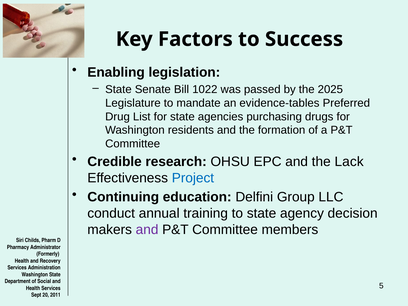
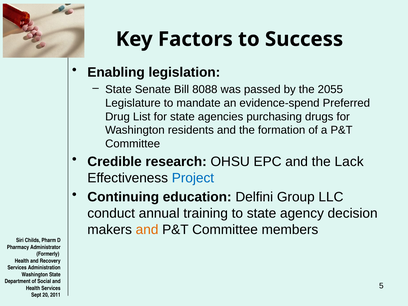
1022: 1022 -> 8088 (205, 89)
2025: 2025 -> 2055 (330, 89)
evidence-tables: evidence-tables -> evidence-spend (280, 103)
and colour: purple -> orange (147, 230)
